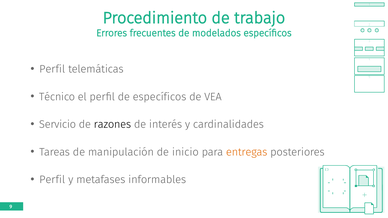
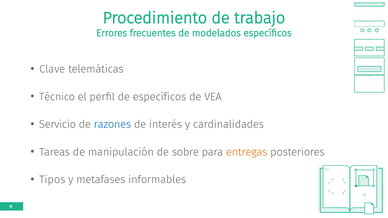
Perfil: Perfil -> Clave (52, 69)
razones colour: black -> blue (113, 125)
inicio: inicio -> sobre (185, 152)
Perfil: Perfil -> Tipos (52, 180)
